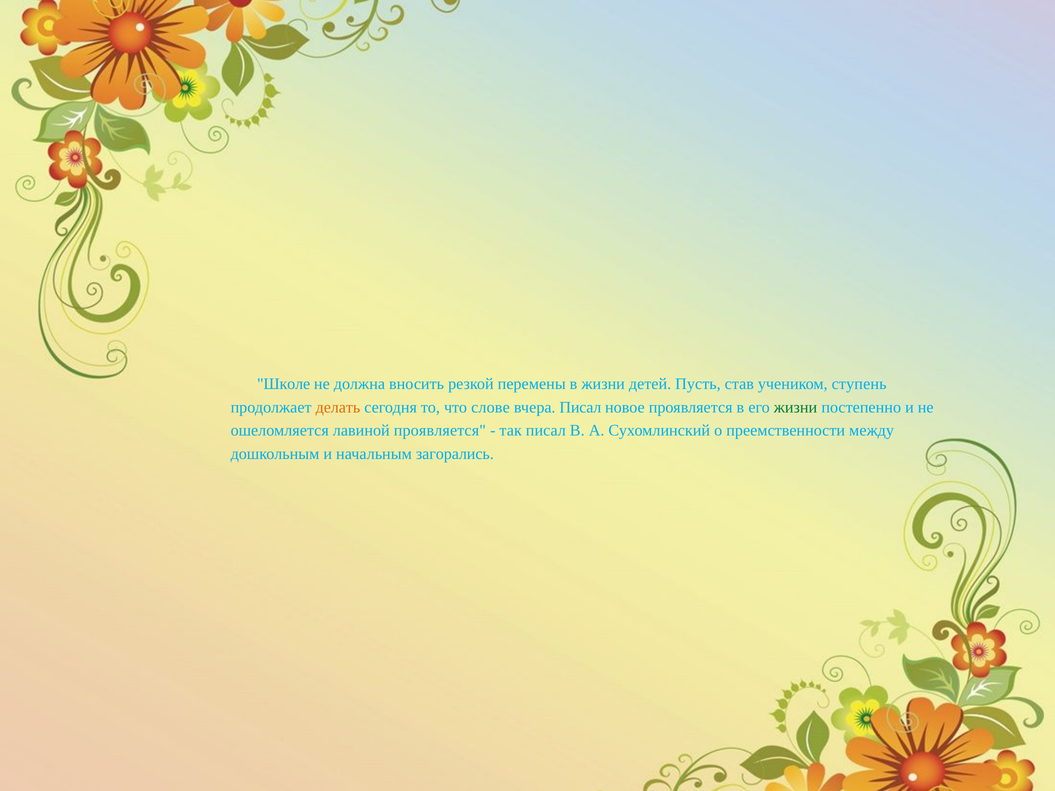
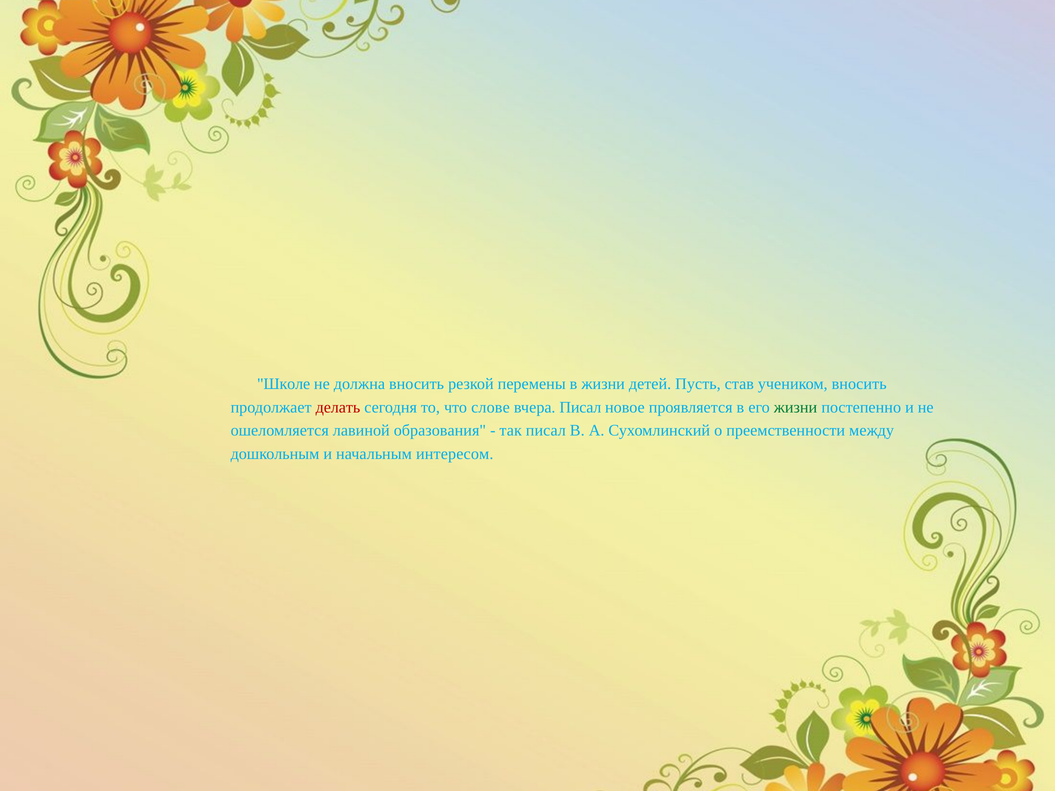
учеником ступень: ступень -> вносить (859, 384)
делать colour: orange -> red (338, 407)
лавиной проявляется: проявляется -> образования (440, 431)
загорались: загорались -> интересом (455, 454)
